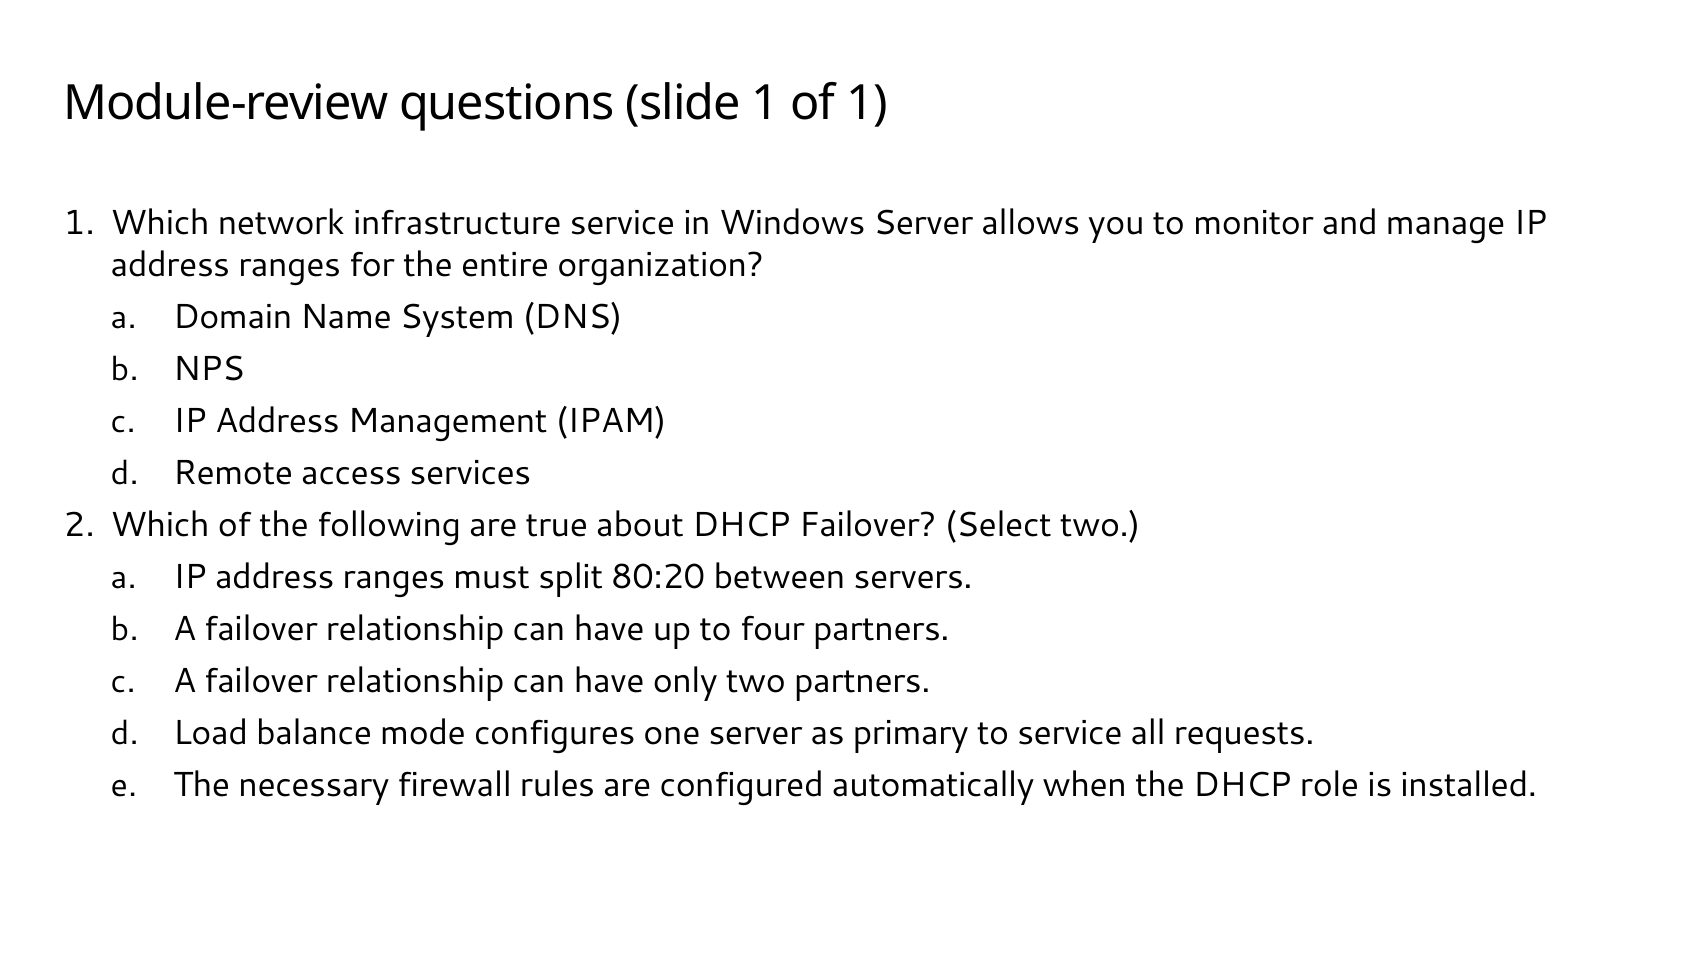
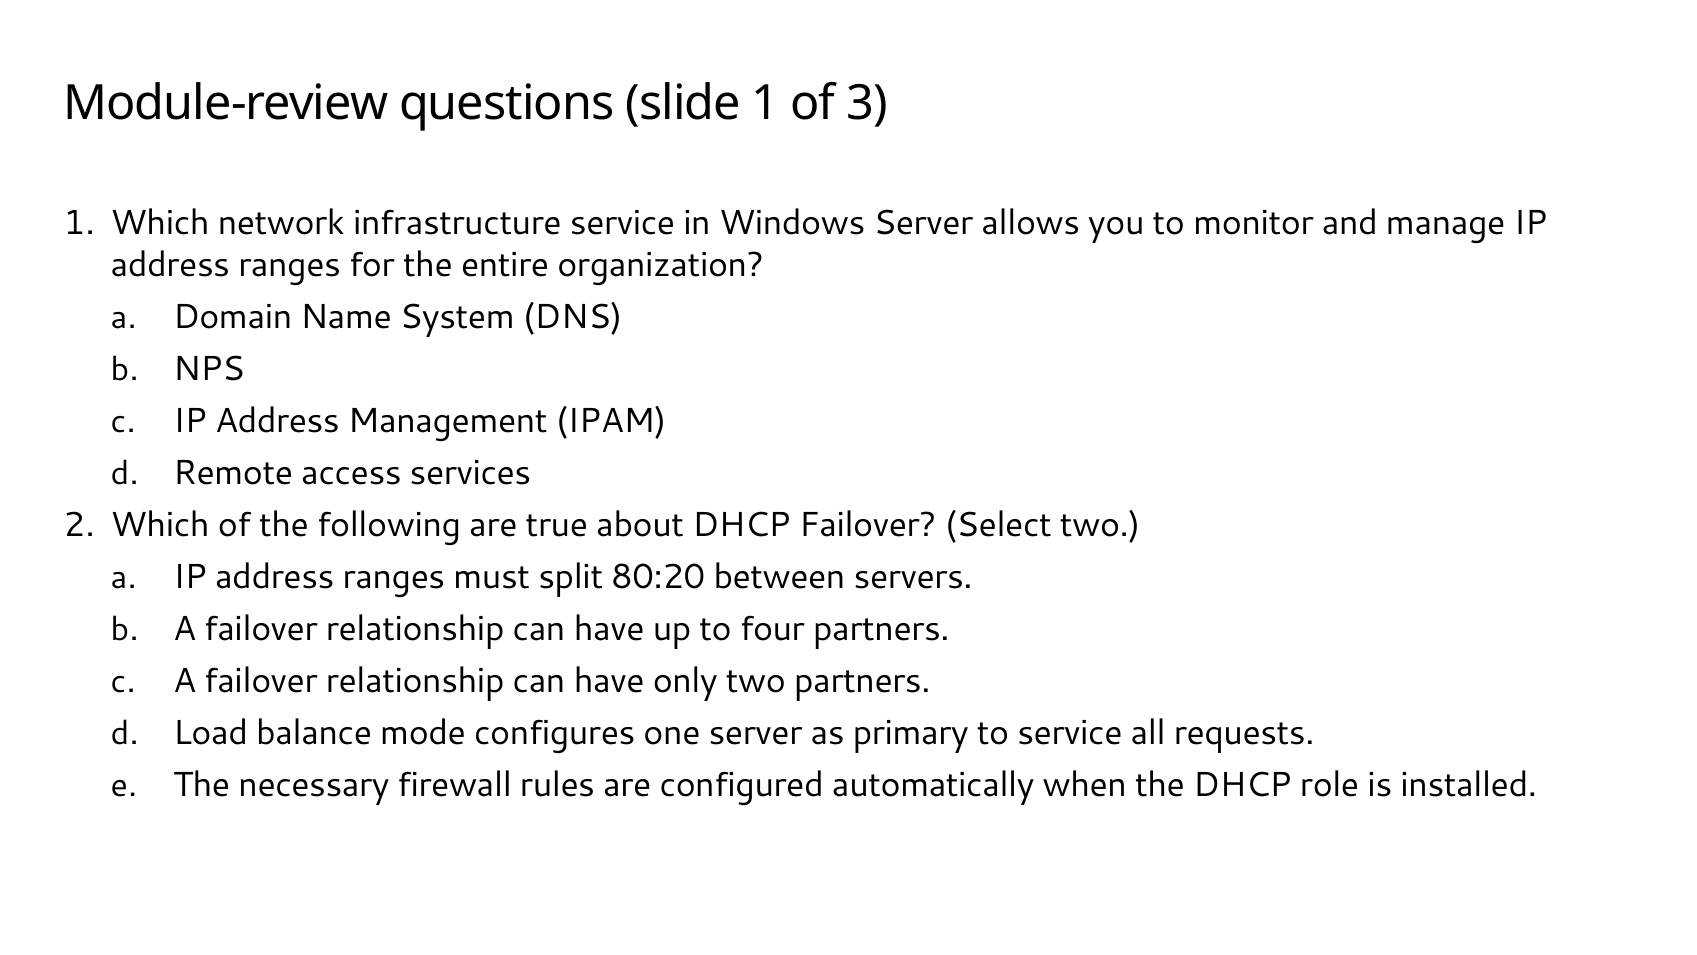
of 1: 1 -> 3 (867, 103)
